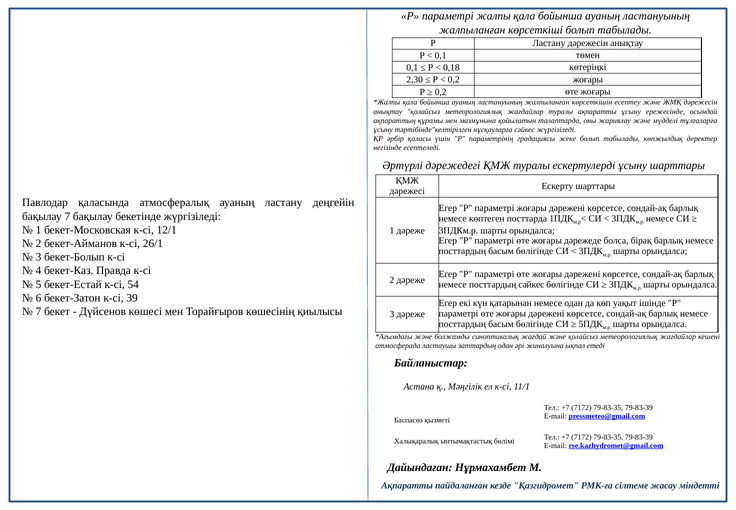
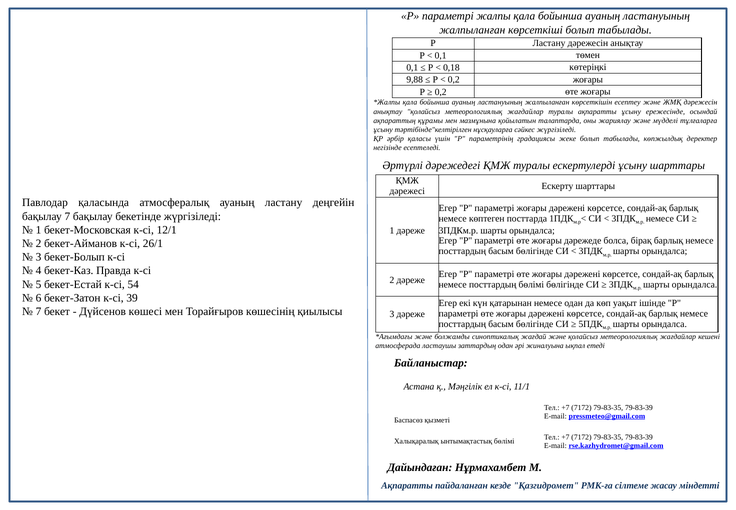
2,30: 2,30 -> 9,88 (415, 80)
посттардың сәйкес: сәйкес -> бөлімі (531, 284)
